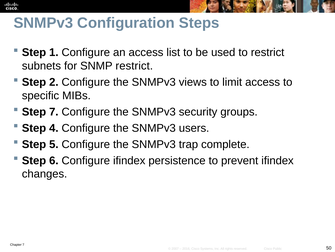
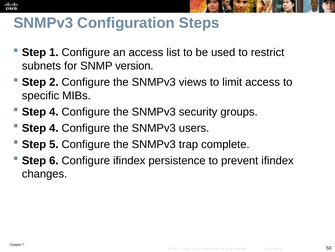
SNMP restrict: restrict -> version (134, 66)
7: 7 -> 4 (54, 112)
